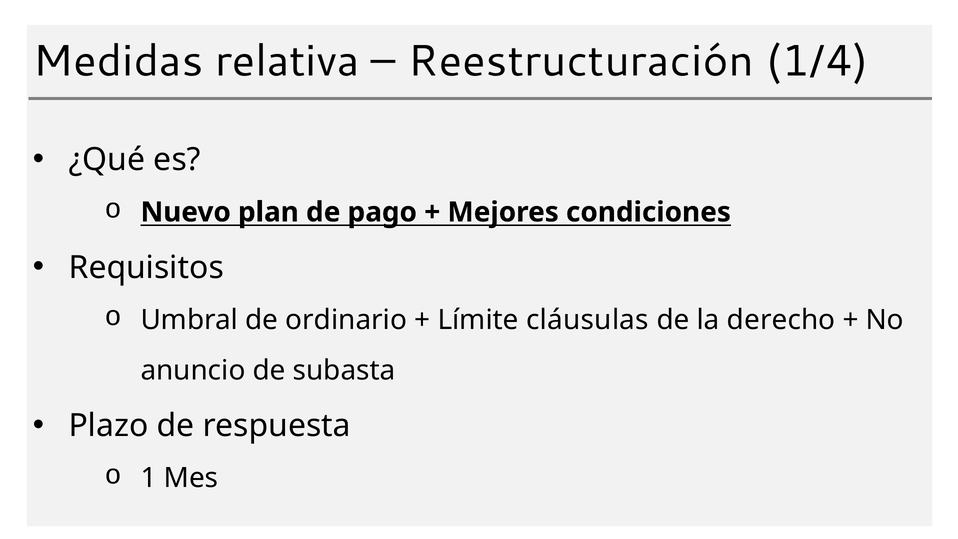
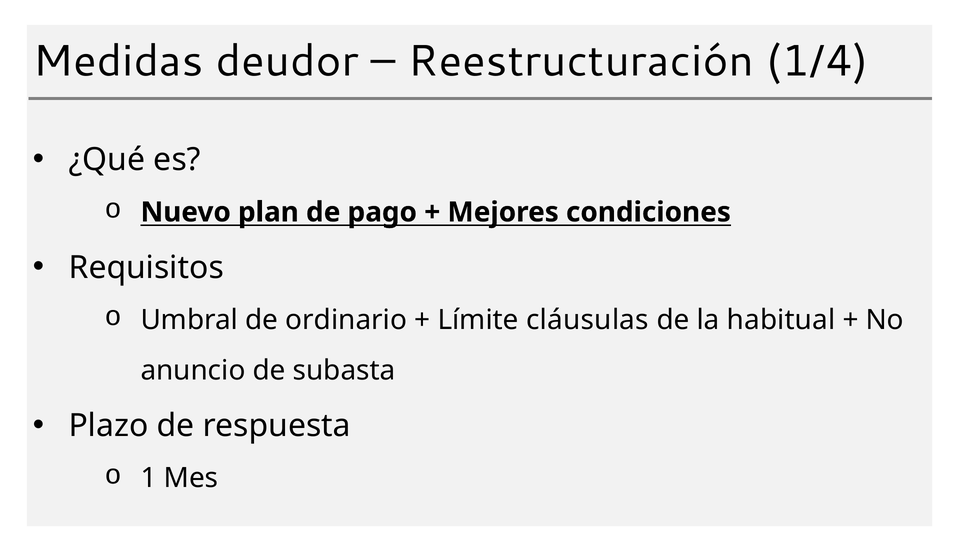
relativa: relativa -> deudor (287, 61)
derecho: derecho -> habitual (781, 320)
